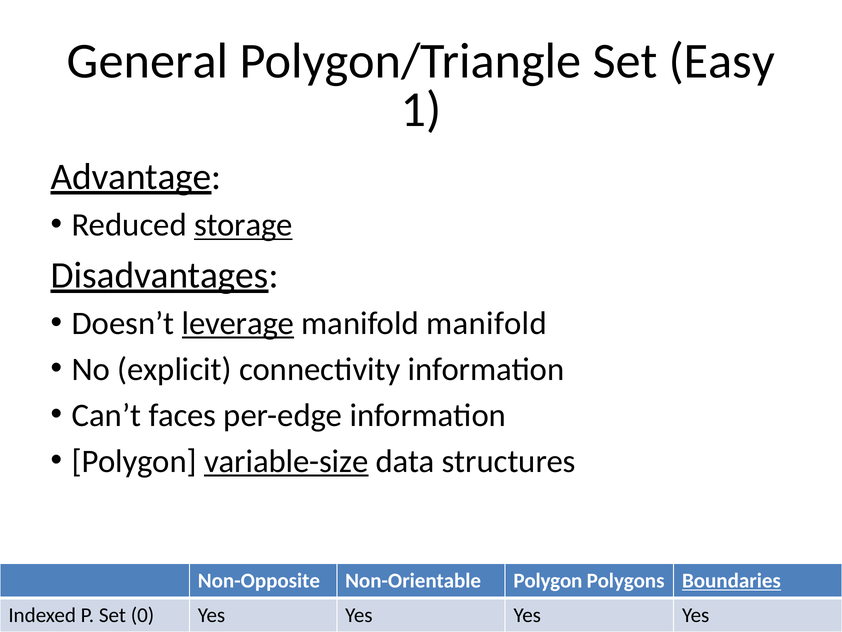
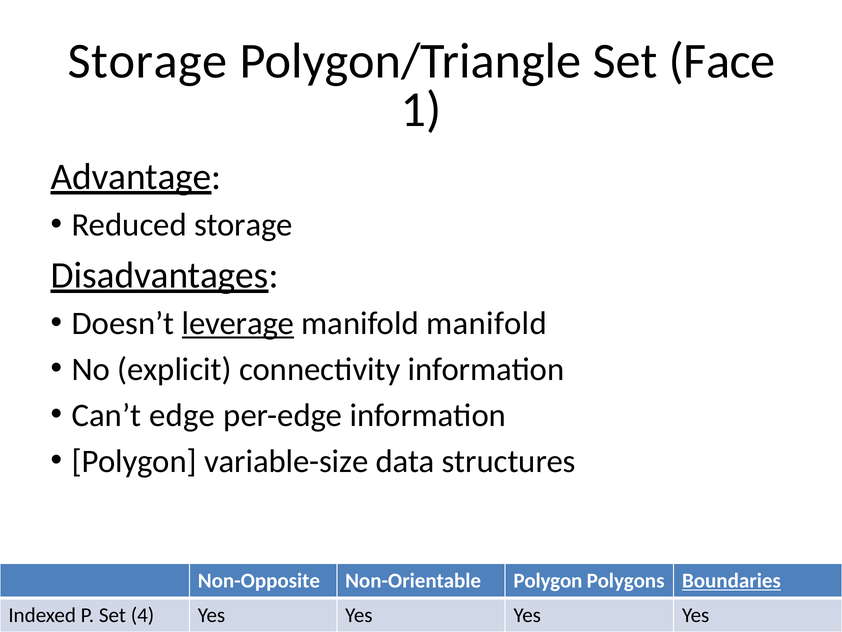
General: General -> Storage (147, 61)
Easy: Easy -> Face (722, 61)
storage underline: present -> none (243, 225)
faces: faces -> edge (182, 415)
variable-size underline: present -> none (286, 461)
0: 0 -> 4 (142, 615)
